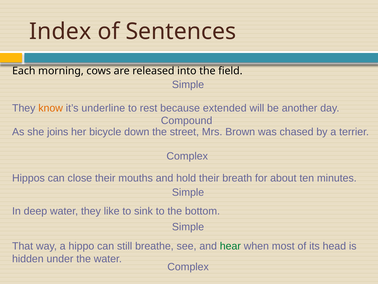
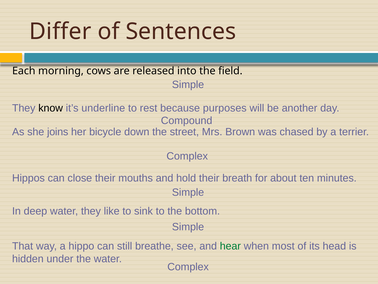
Index: Index -> Differ (60, 32)
know colour: orange -> black (51, 108)
extended: extended -> purposes (225, 108)
